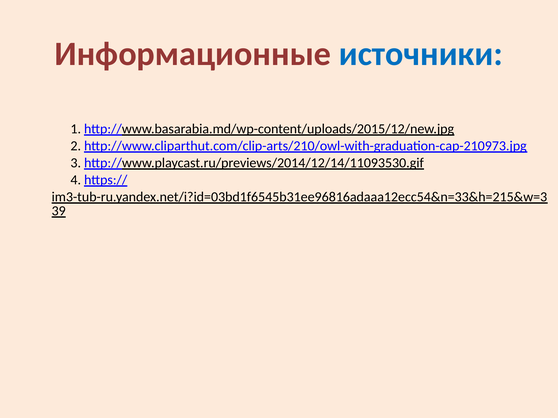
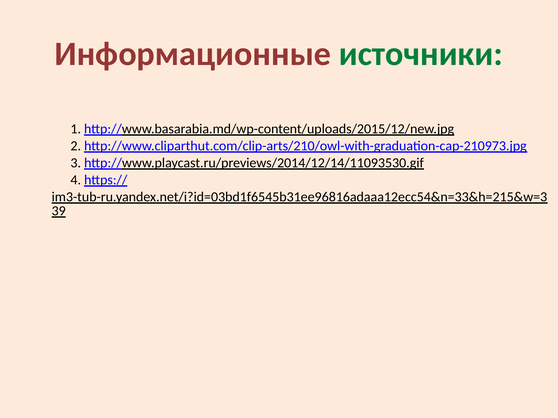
источники colour: blue -> green (421, 54)
